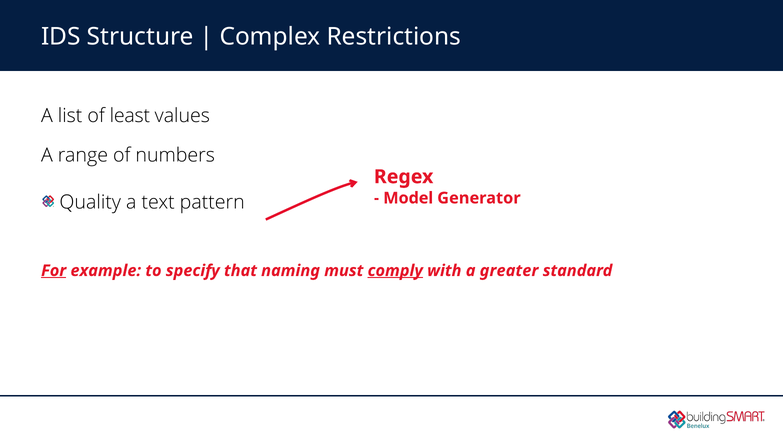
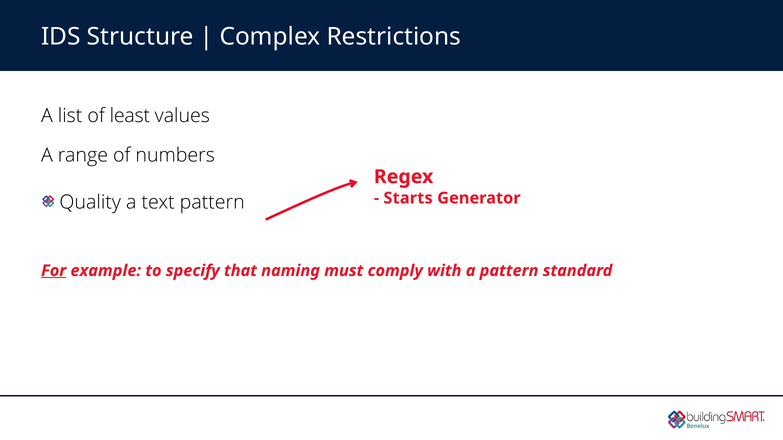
Model: Model -> Starts (408, 198)
comply underline: present -> none (395, 271)
a greater: greater -> pattern (509, 271)
